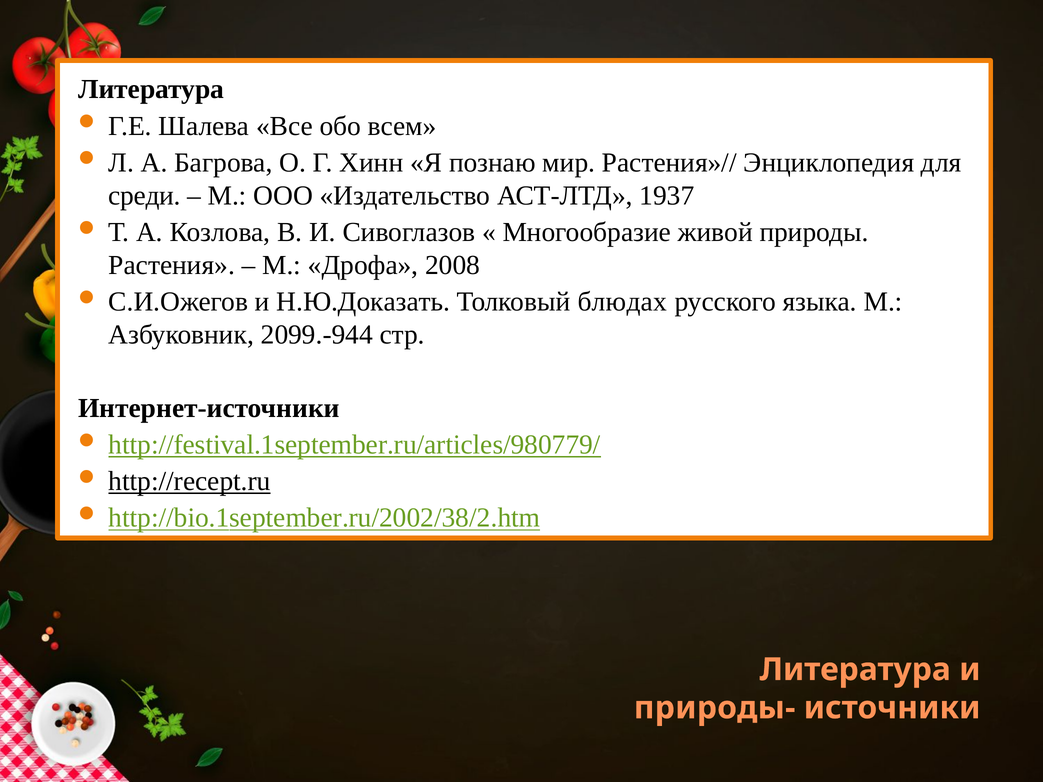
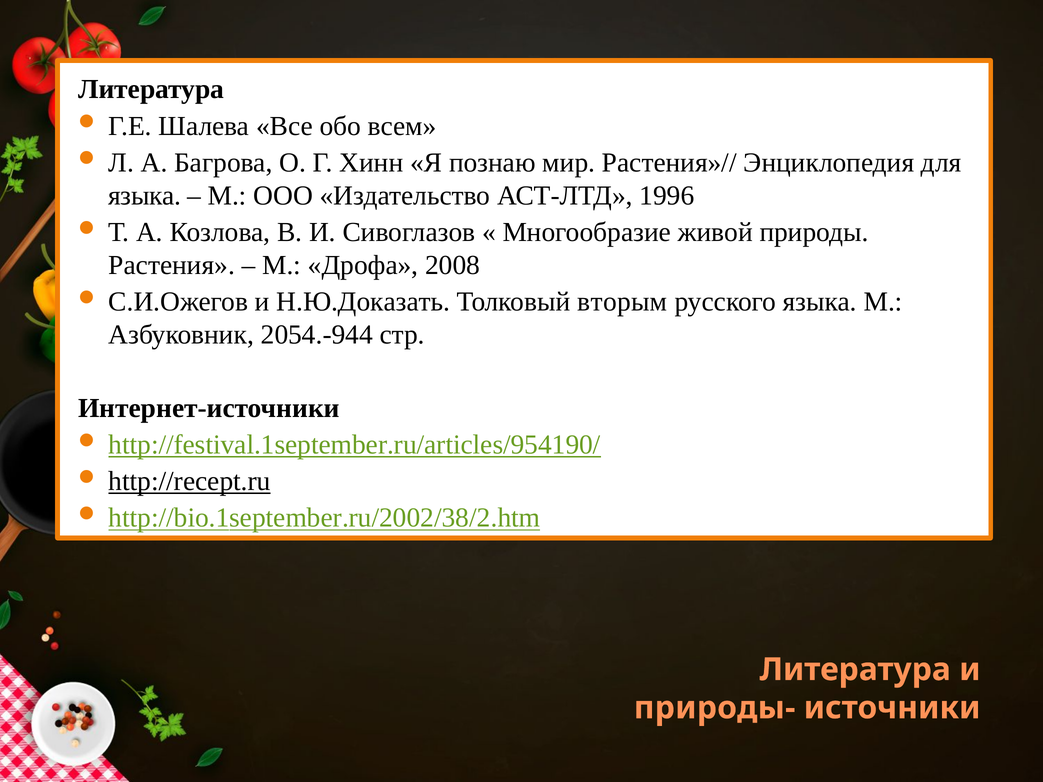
среди: среди -> языка (145, 196)
1937: 1937 -> 1996 (667, 196)
блюдах: блюдах -> вторым (622, 302)
2099.-944: 2099.-944 -> 2054.-944 (317, 335)
http://festival.1september.ru/articles/980779/: http://festival.1september.ru/articles/980779/ -> http://festival.1september.ru/articles/954190/ (355, 445)
